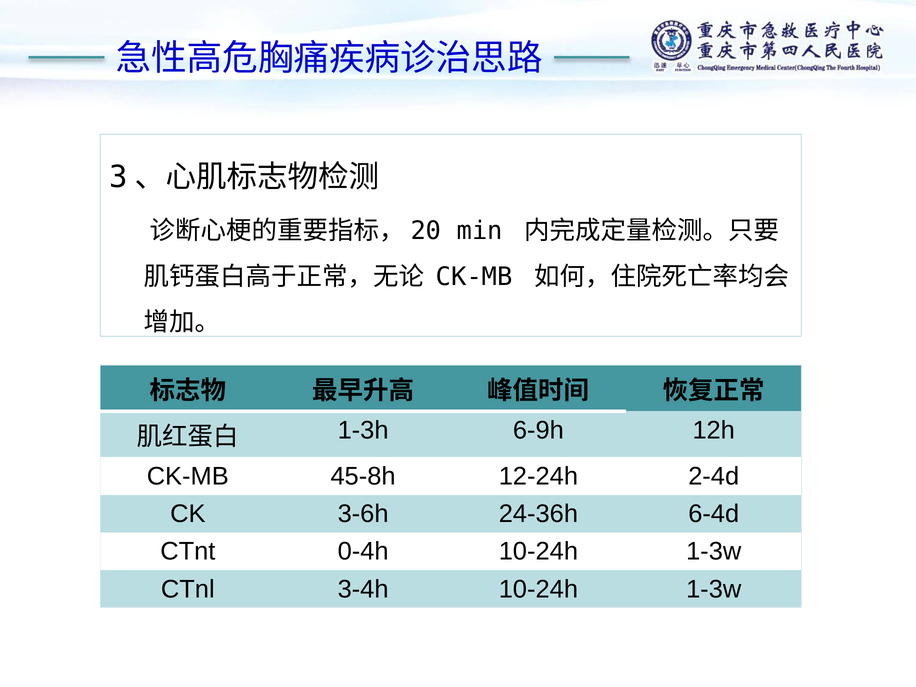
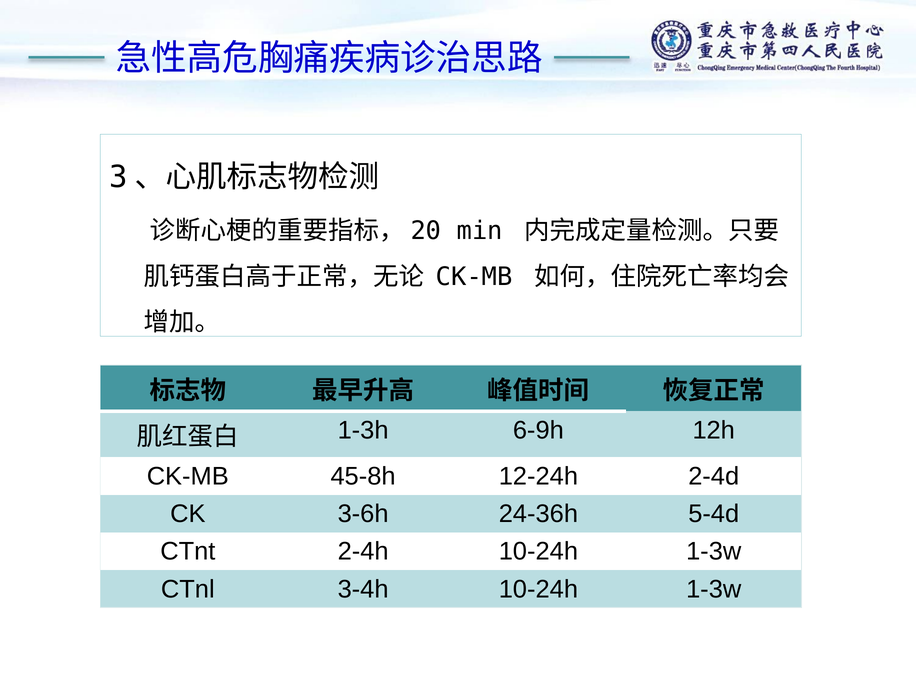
6-4d: 6-4d -> 5-4d (714, 514)
0-4h: 0-4h -> 2-4h (363, 552)
